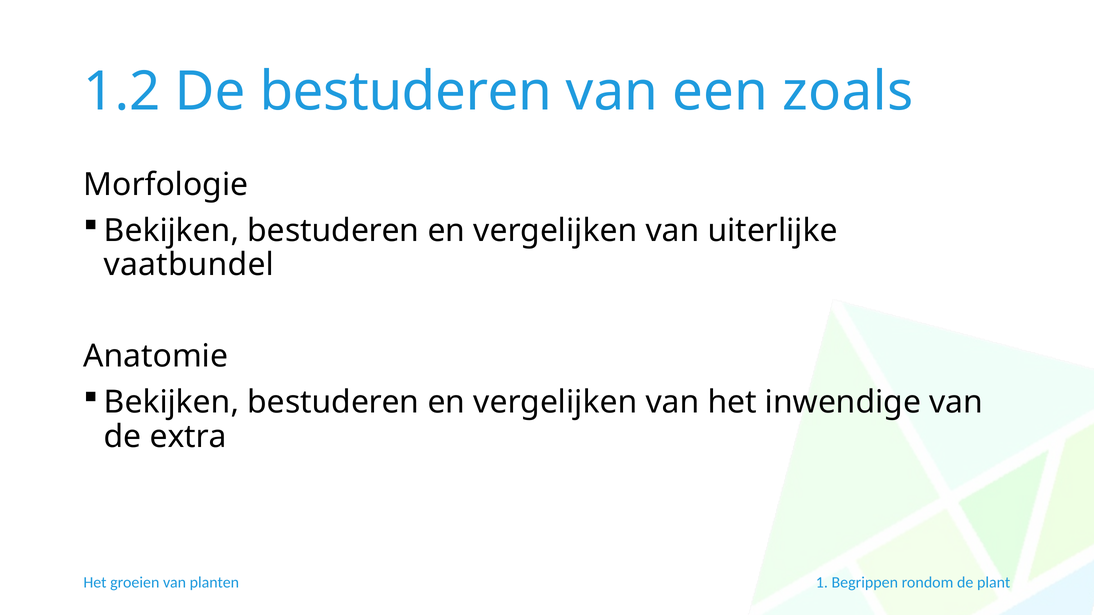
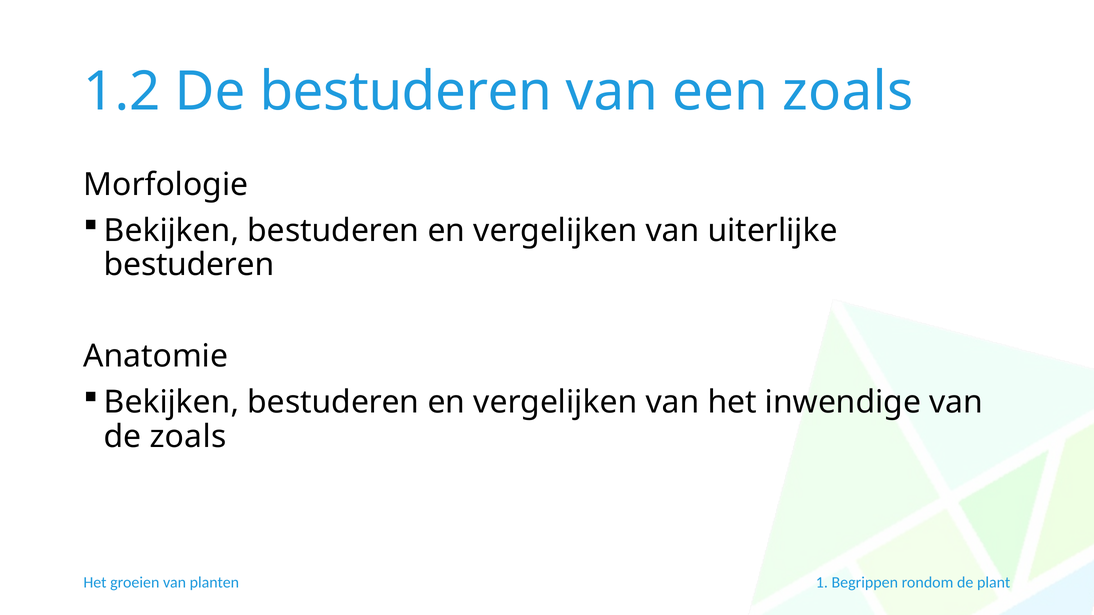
vaatbundel: vaatbundel -> bestuderen (189, 265)
de extra: extra -> zoals (188, 437)
